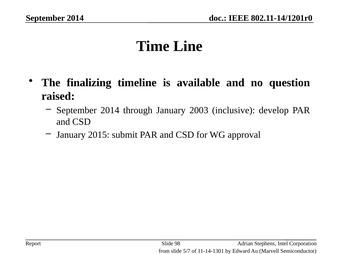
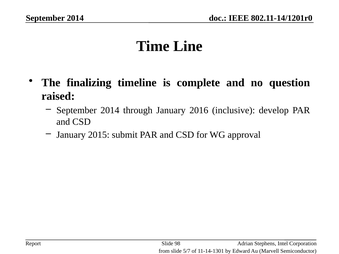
available: available -> complete (198, 83)
2003: 2003 -> 2016 (199, 110)
